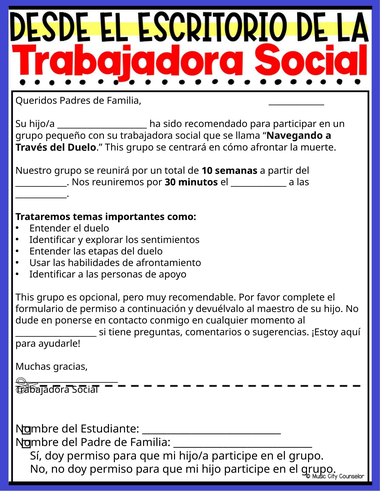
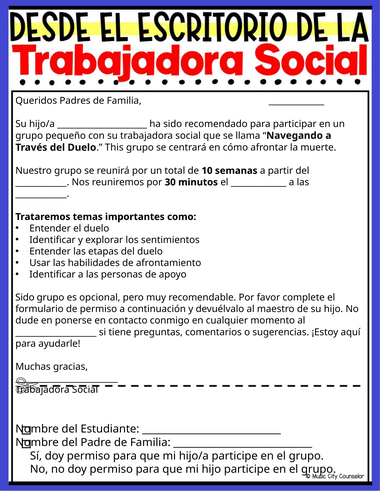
This: This -> Sido (25, 298)
